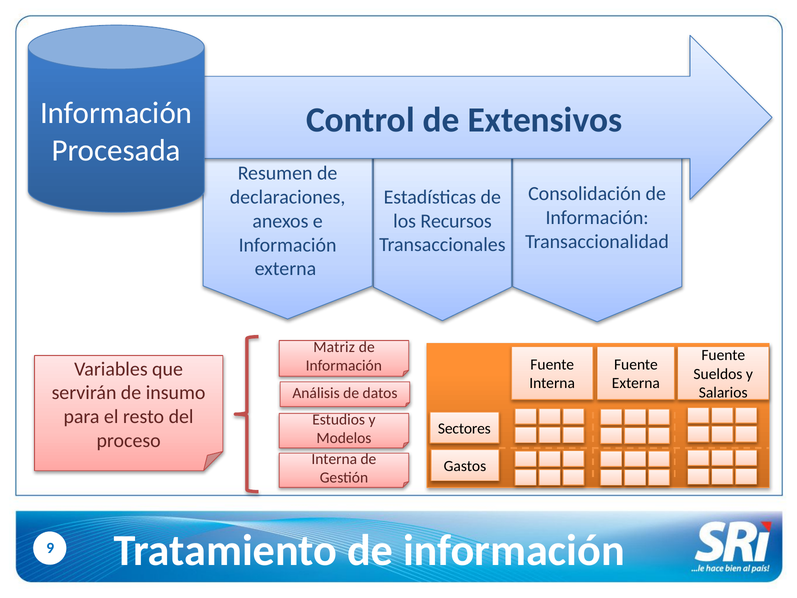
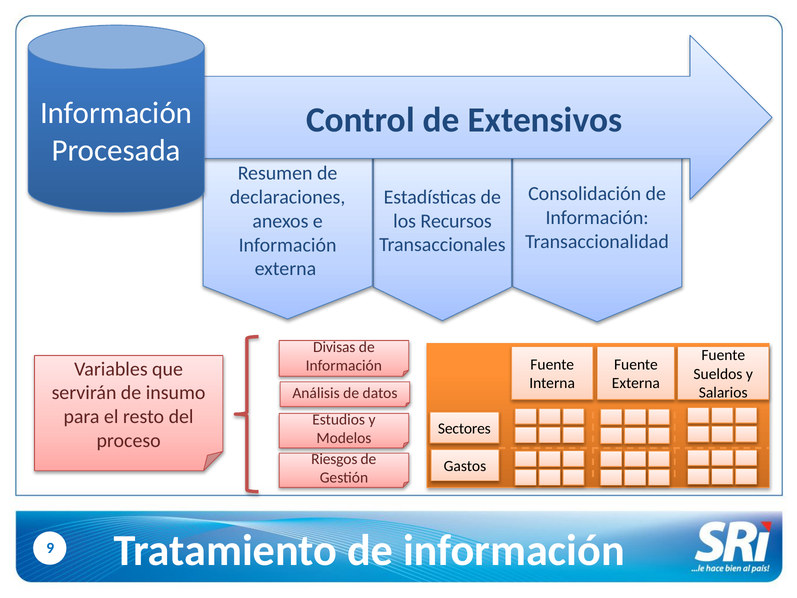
Matriz: Matriz -> Divisas (334, 347)
Interna: Interna -> Riesgos (334, 459)
